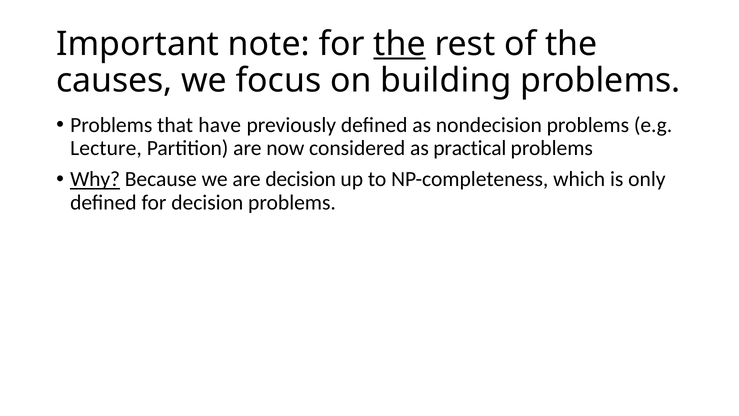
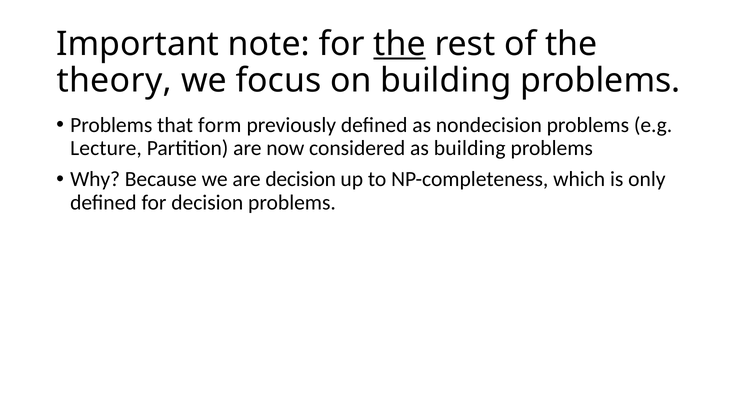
causes: causes -> theory (114, 80)
have: have -> form (220, 125)
as practical: practical -> building (470, 148)
Why underline: present -> none (95, 179)
